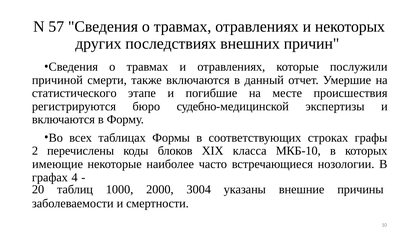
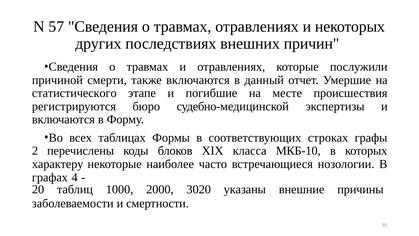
имеющие: имеющие -> характеру (58, 164)
3004: 3004 -> 3020 (199, 189)
